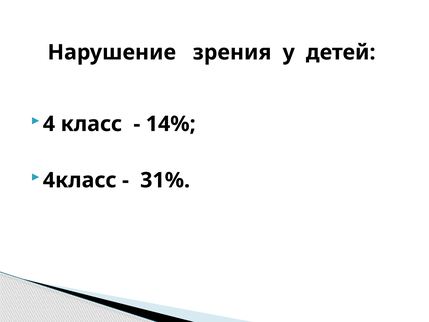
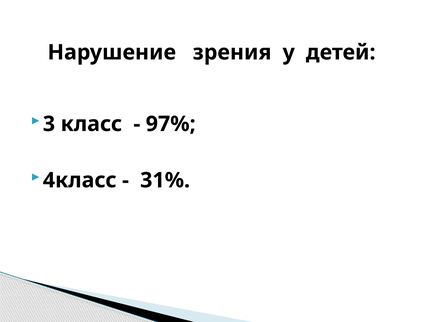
4: 4 -> 3 (49, 124)
14%: 14% -> 97% (171, 124)
